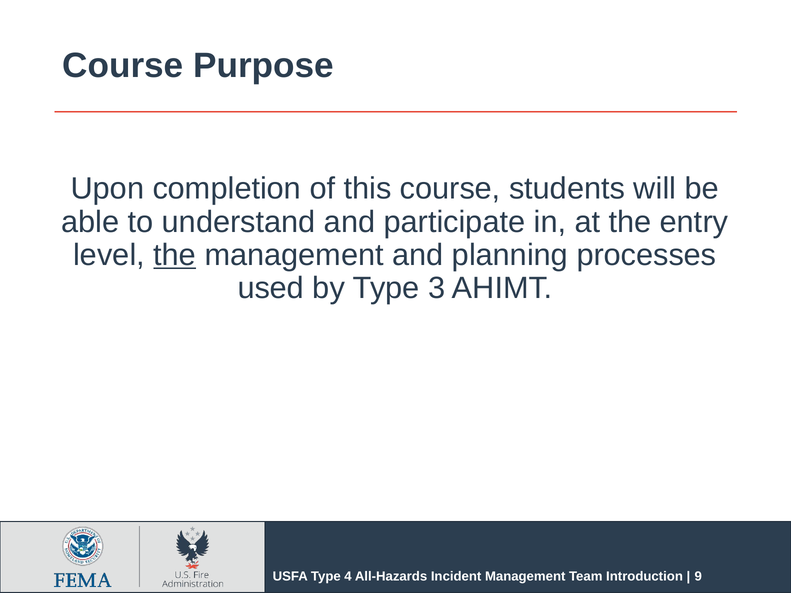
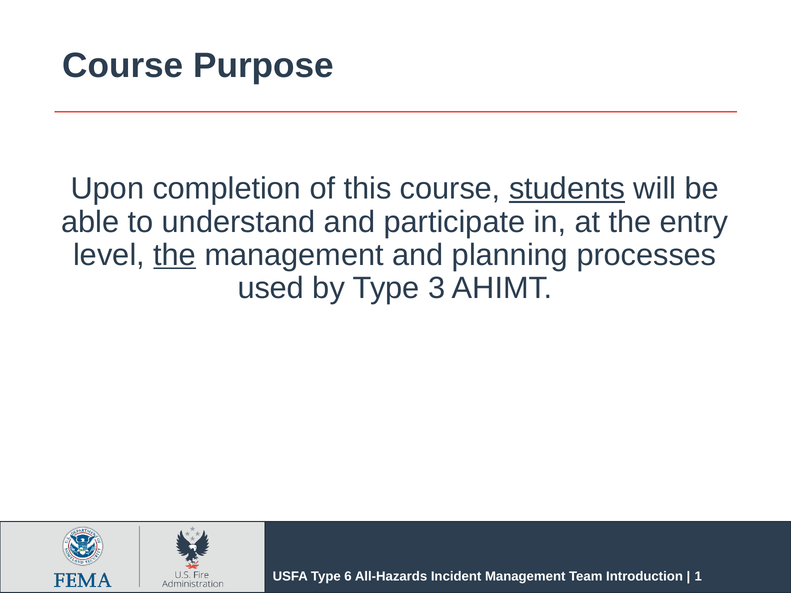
students underline: none -> present (567, 189)
4: 4 -> 6 (348, 577)
9: 9 -> 1 (698, 577)
